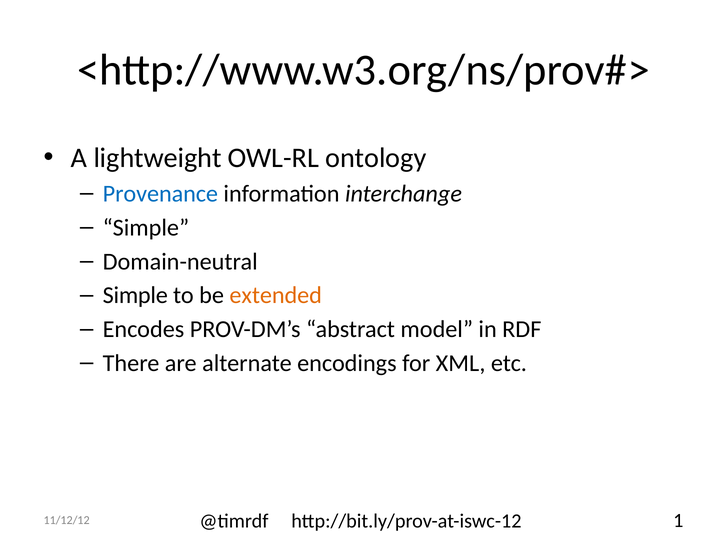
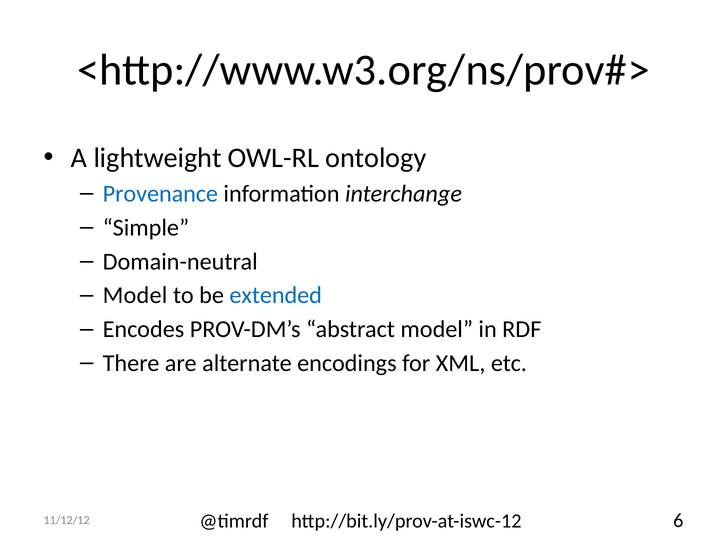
Simple: Simple -> Model (135, 296)
extended colour: orange -> blue (276, 296)
1: 1 -> 6 (678, 521)
